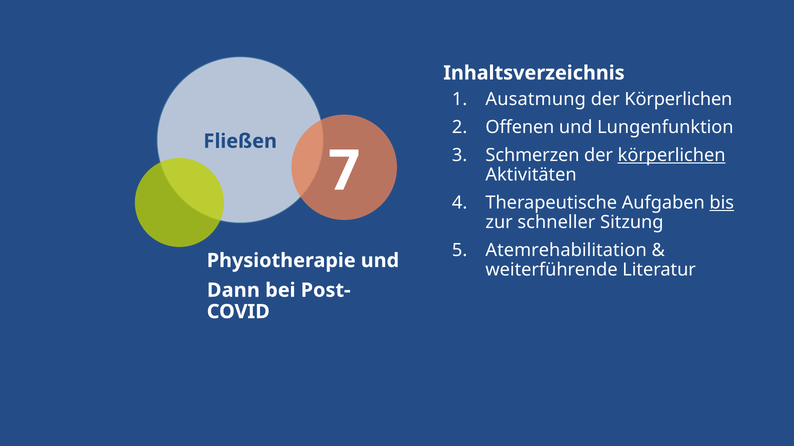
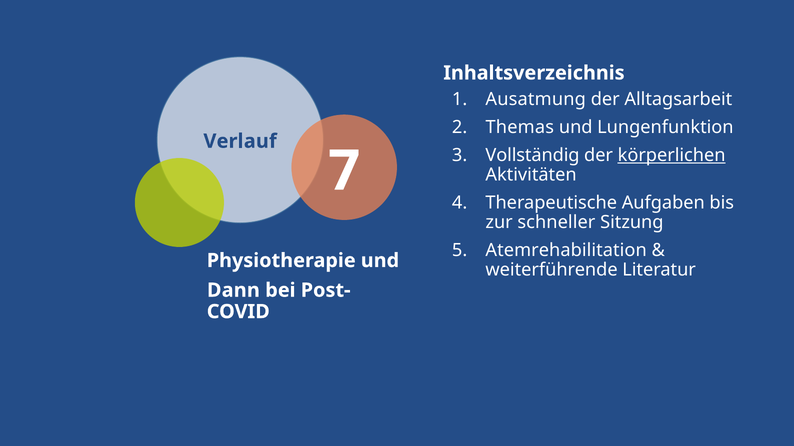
Körperlichen: Körperlichen -> Alltagsarbeit (678, 100)
Offenen: Offenen -> Themas (520, 128)
Fließen: Fließen -> Verlauf (240, 141)
Schmerzen: Schmerzen -> Vollständig (533, 155)
bis underline: present -> none (722, 203)
